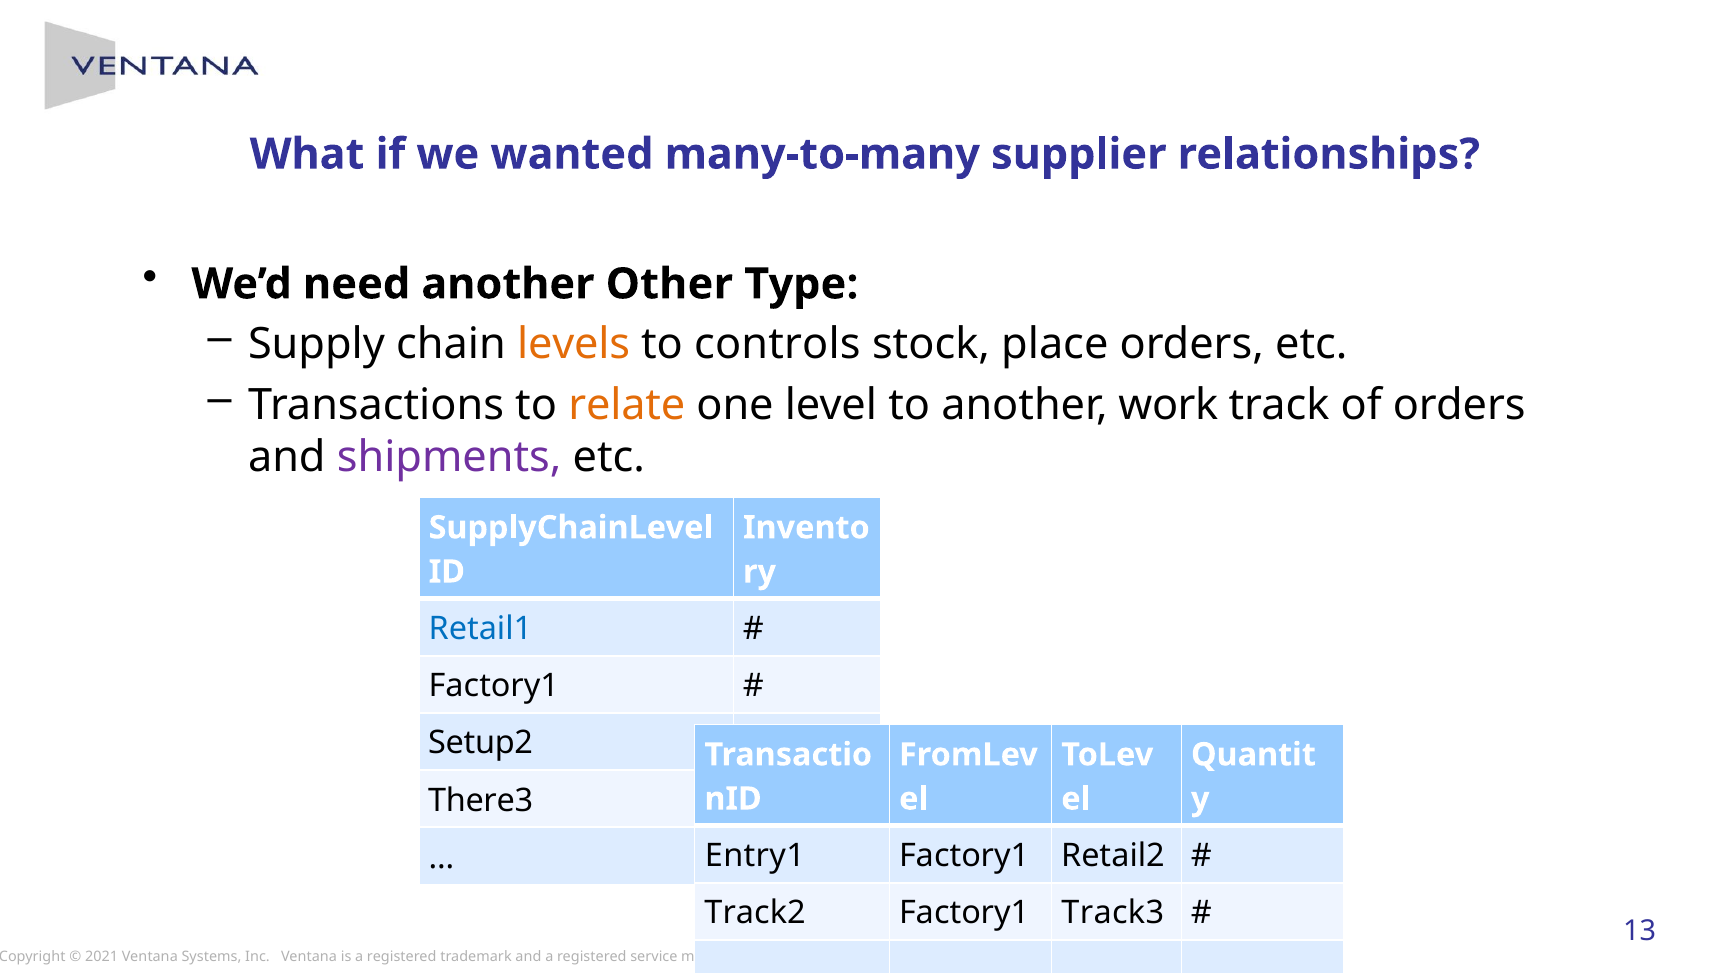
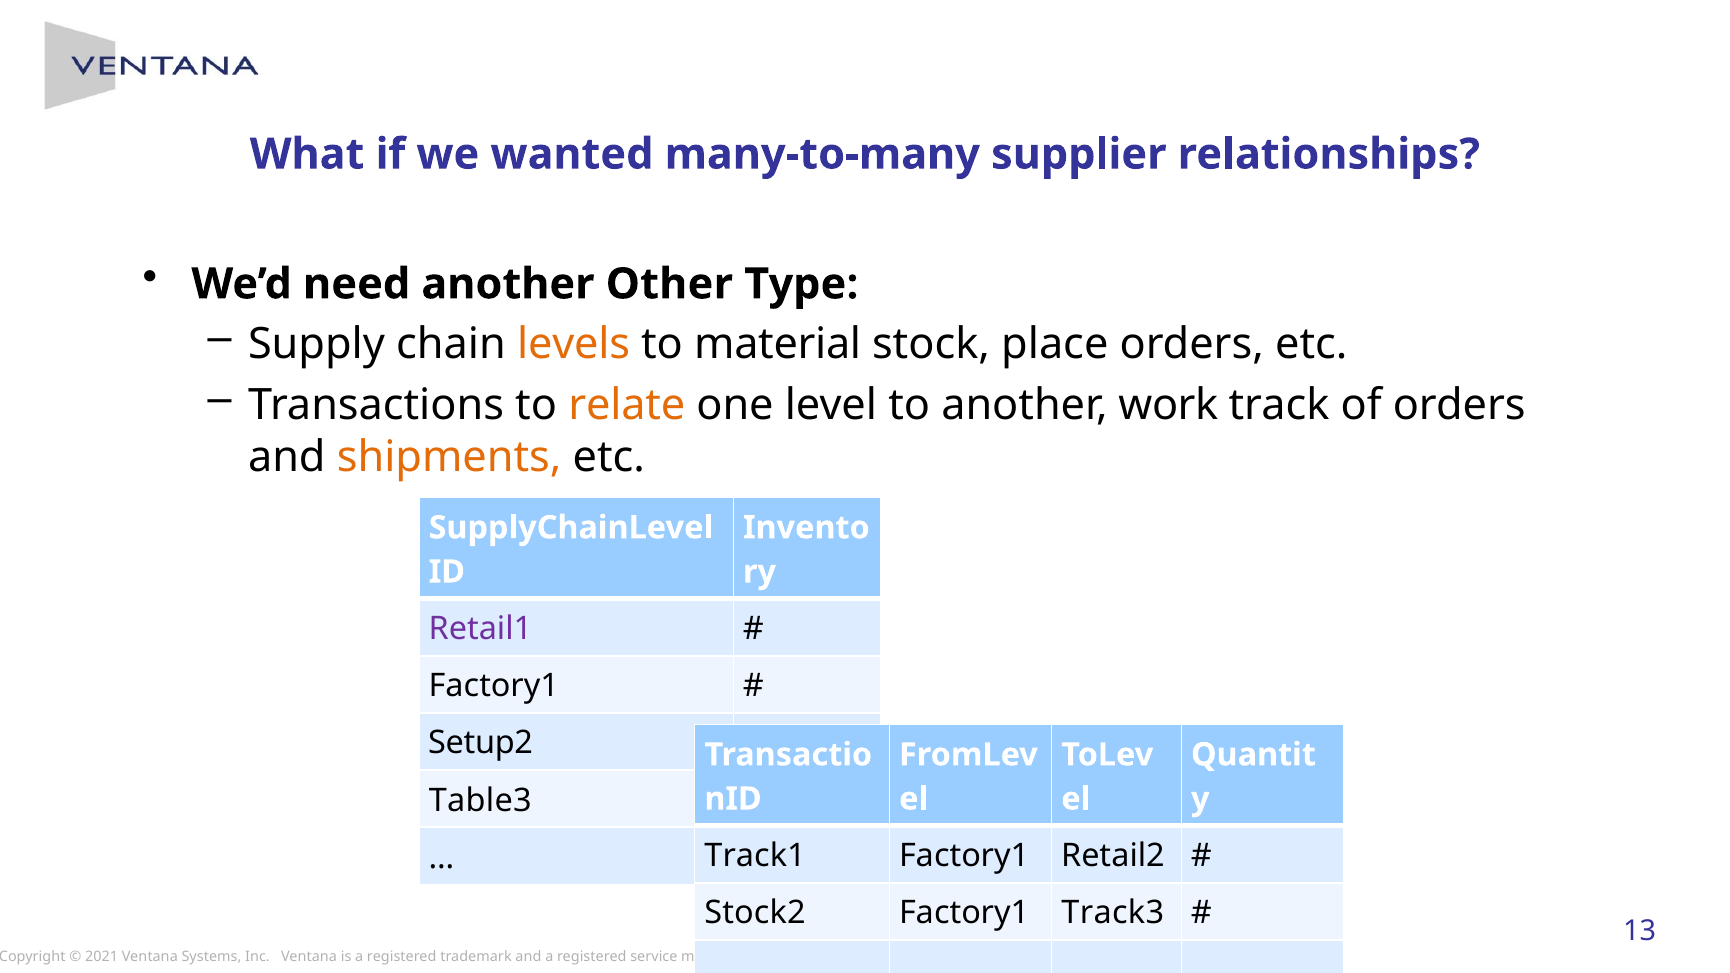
controls: controls -> material (778, 345)
shipments colour: purple -> orange (449, 457)
Retail1 colour: blue -> purple (480, 629)
There3: There3 -> Table3 (480, 801)
Entry1: Entry1 -> Track1 (755, 856)
Track2: Track2 -> Stock2 (755, 913)
